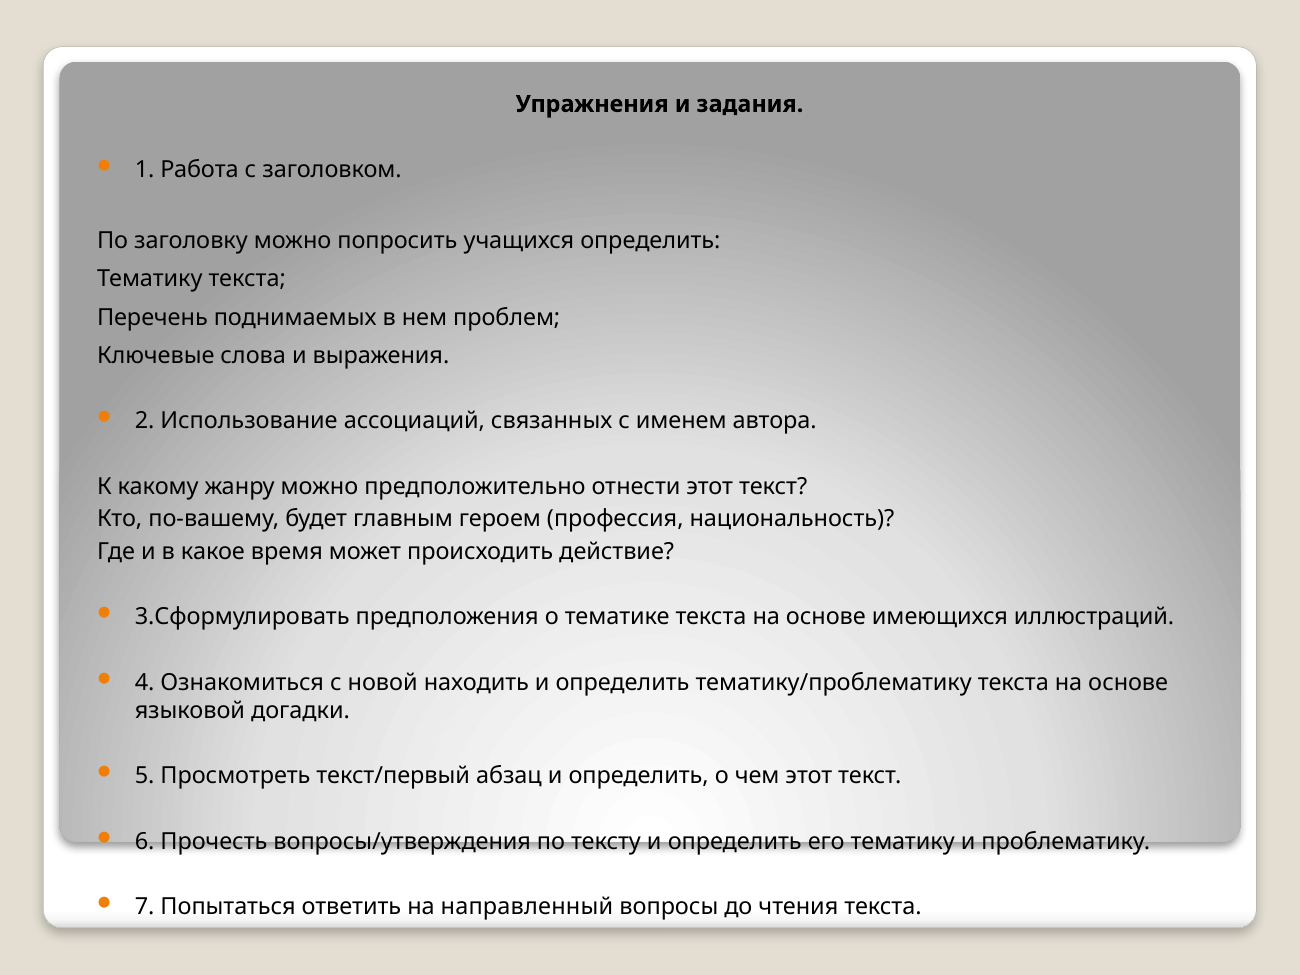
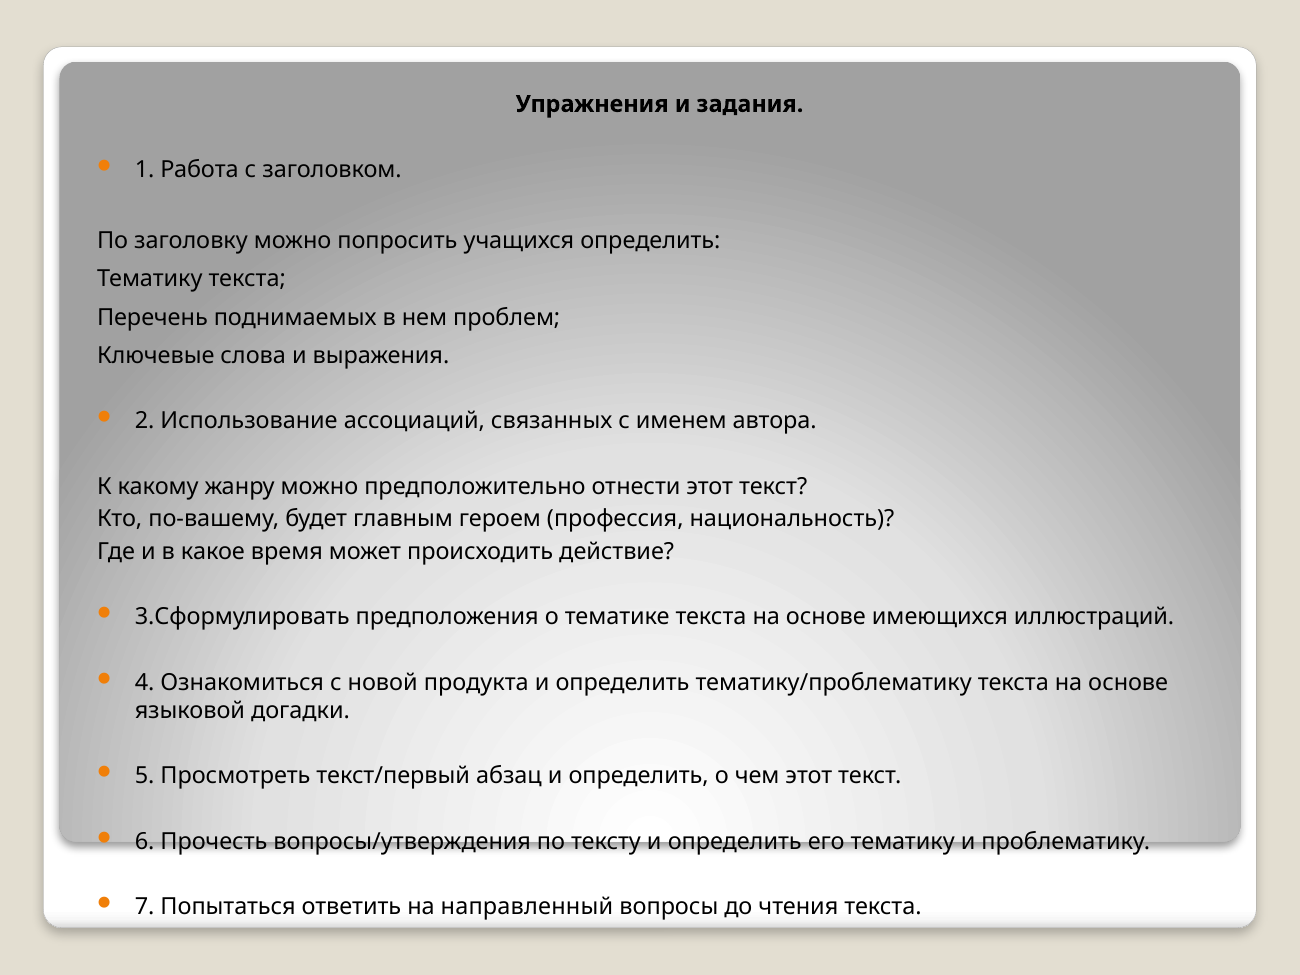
находить: находить -> продукта (476, 683)
